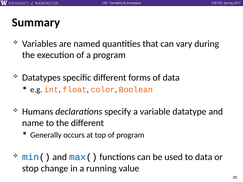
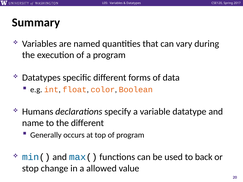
to data: data -> back (204, 157)
running: running -> allowed (101, 169)
